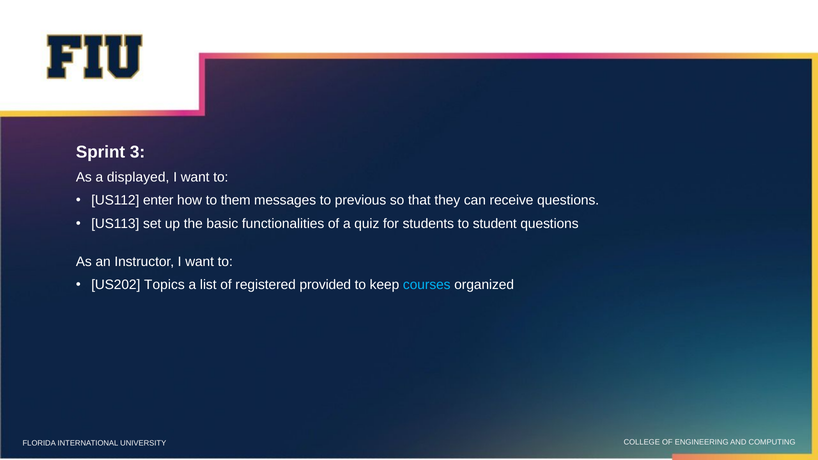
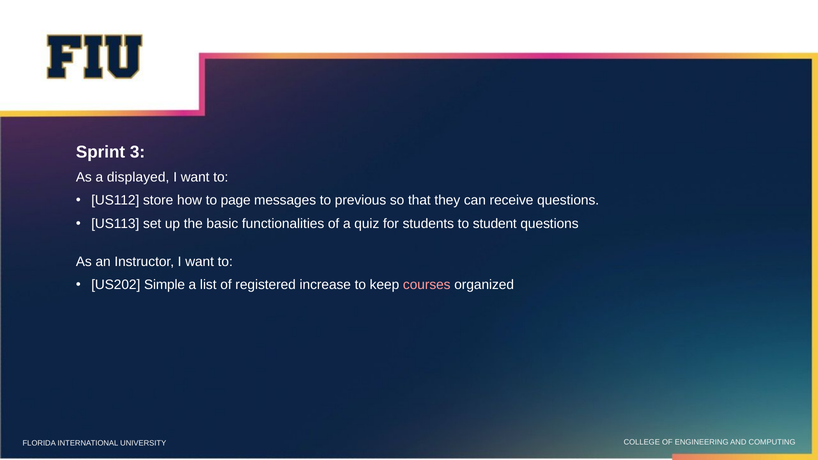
enter: enter -> store (158, 200)
them: them -> page (236, 200)
Topics: Topics -> Simple (165, 285)
provided: provided -> increase (325, 285)
courses colour: light blue -> pink (427, 285)
